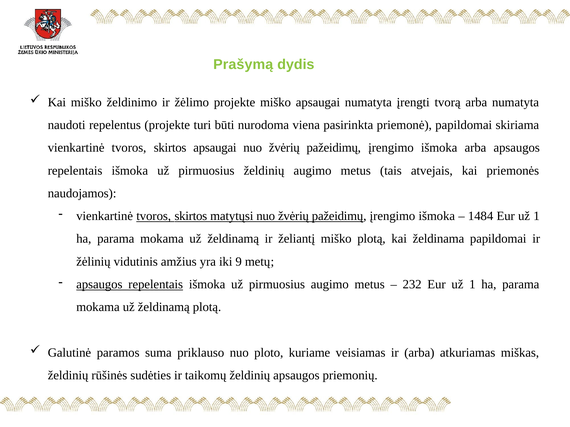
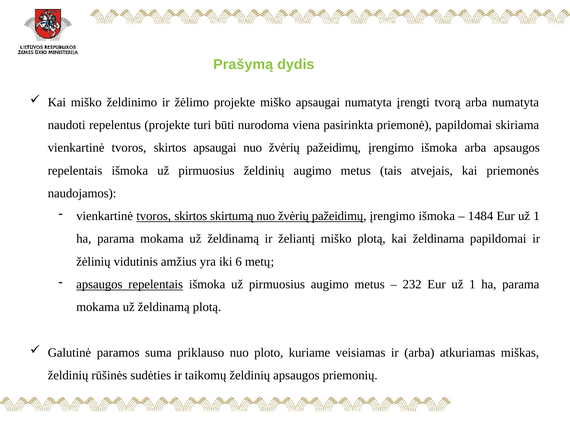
matytųsi: matytųsi -> skirtumą (232, 216)
9: 9 -> 6 (239, 262)
